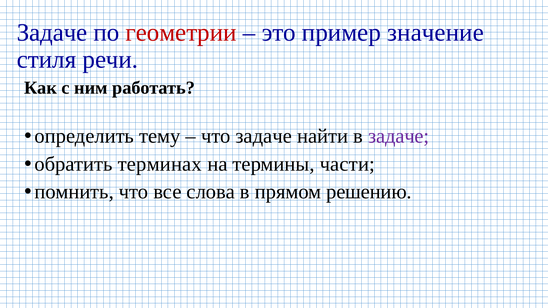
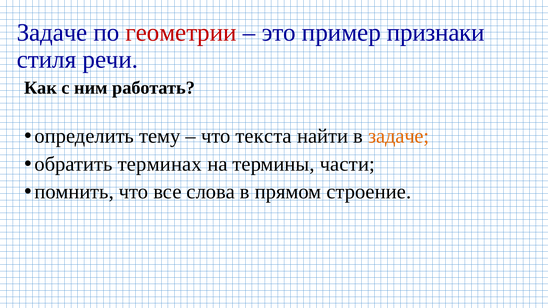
значение: значение -> признаки (436, 32)
что задаче: задаче -> текста (264, 136)
задаче colour: purple -> orange (399, 136)
решению: решению -> строение (369, 192)
